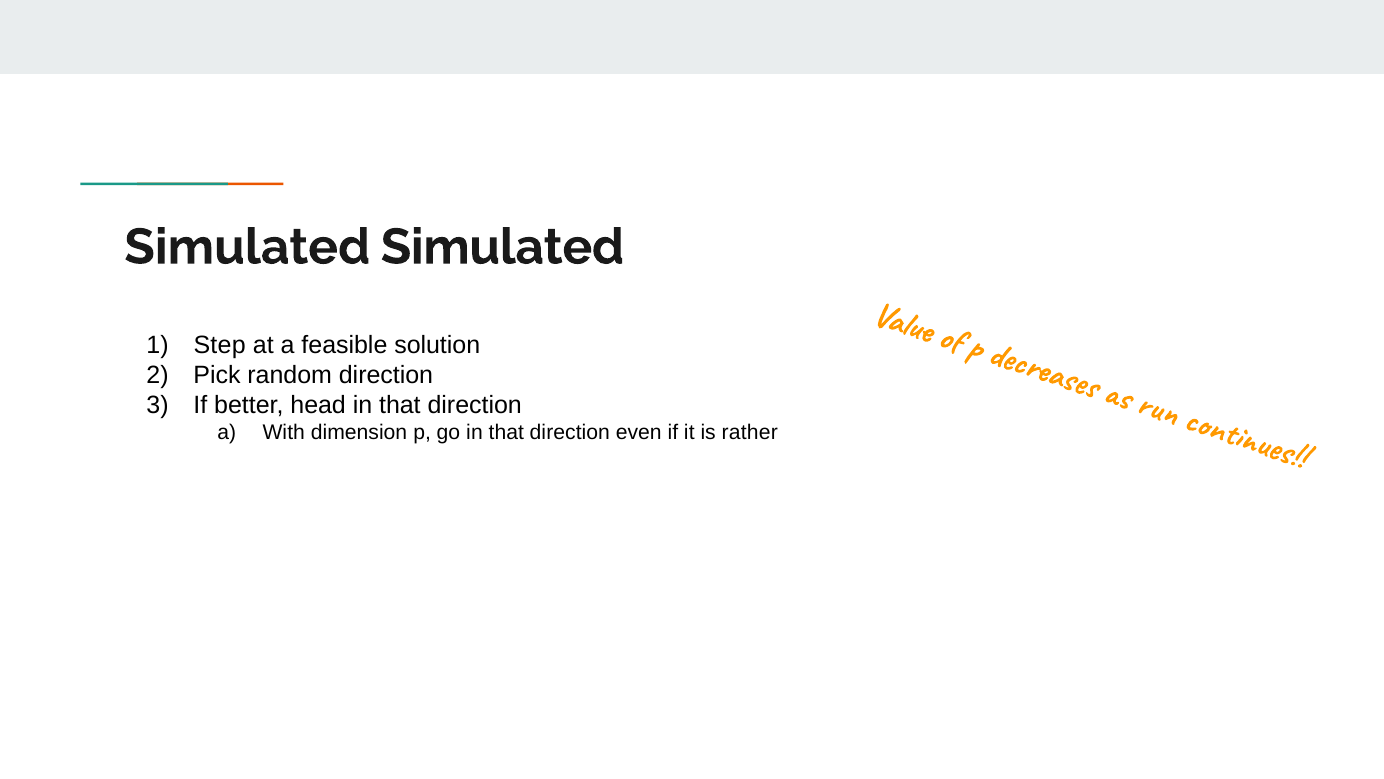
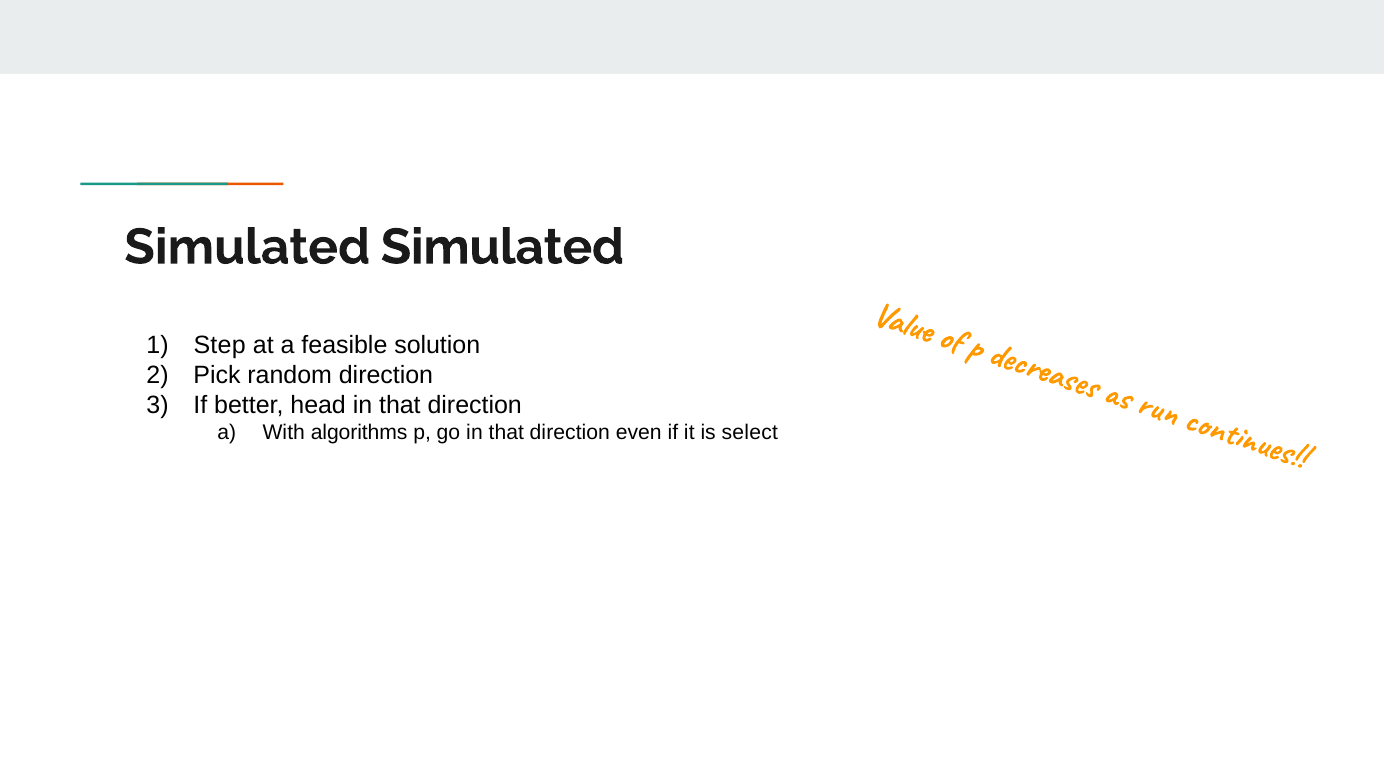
dimension: dimension -> algorithms (359, 433)
rather: rather -> select (750, 433)
